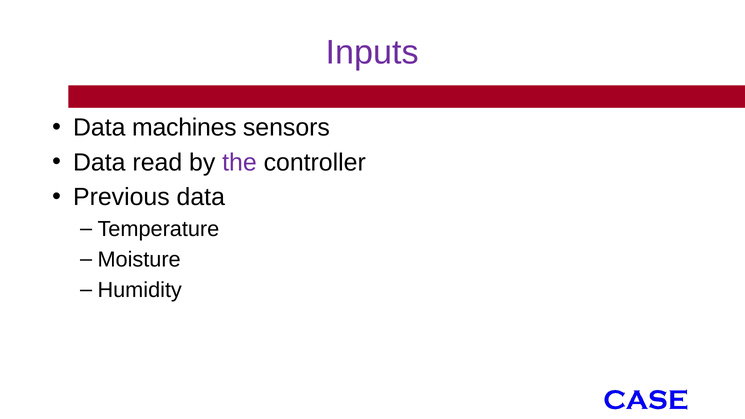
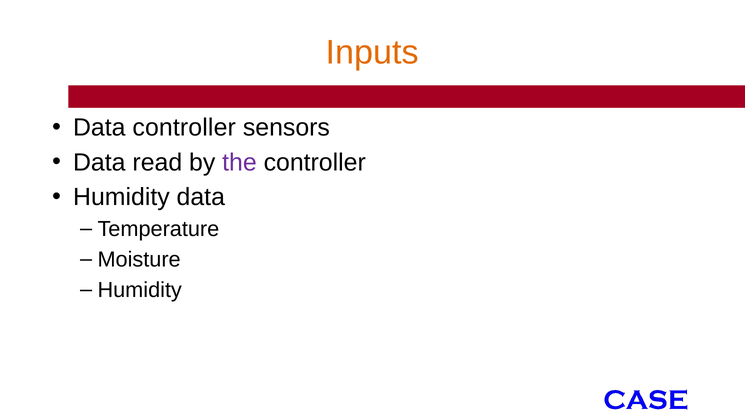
Inputs colour: purple -> orange (372, 52)
Data machines: machines -> controller (184, 128)
Previous: Previous -> Humidity (121, 197)
